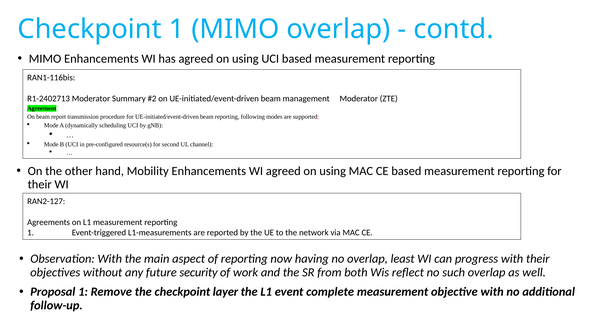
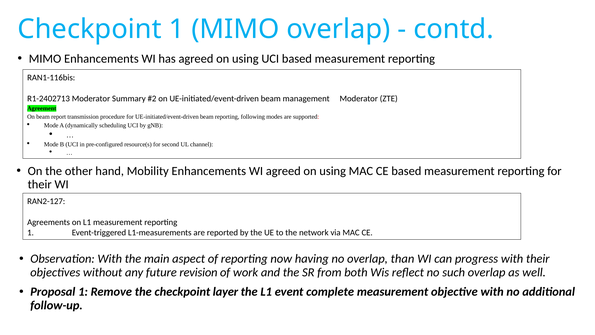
least: least -> than (402, 259)
security: security -> revision (199, 272)
